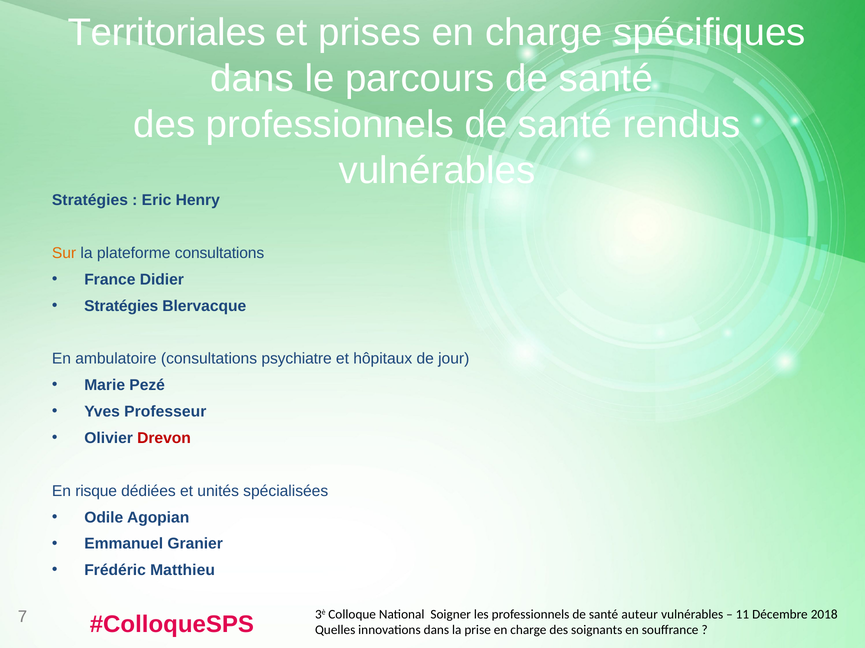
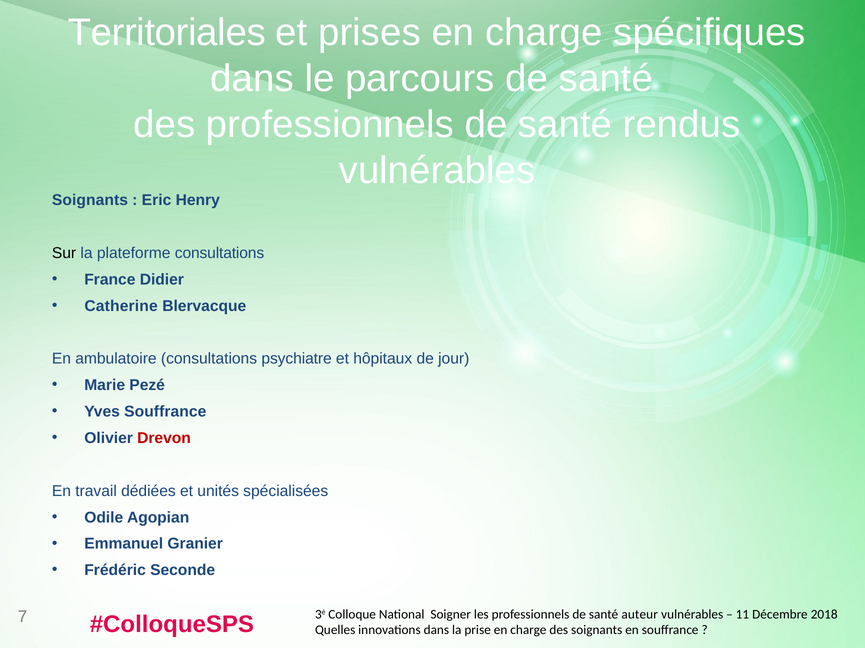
Stratégies: Stratégies -> Soignants (90, 200)
Sur colour: orange -> black (64, 253)
Stratégies: Stratégies -> Catherine (121, 306)
Yves Professeur: Professeur -> Souffrance (165, 412)
risque: risque -> travail (96, 492)
Matthieu: Matthieu -> Seconde (183, 571)
